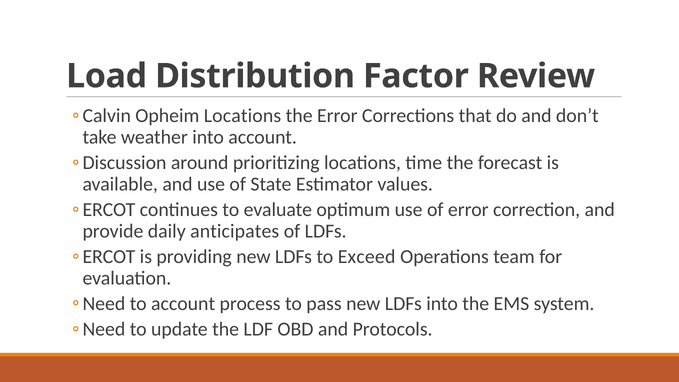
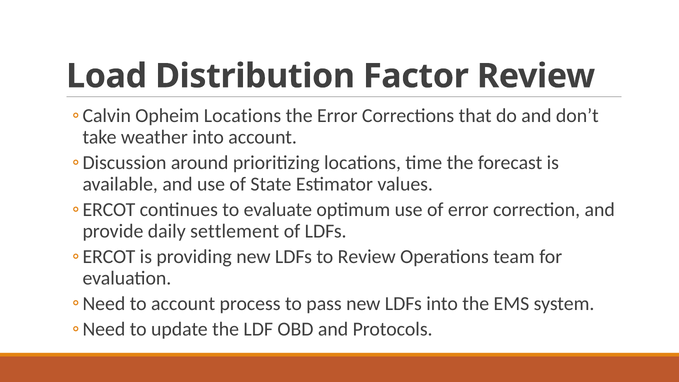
anticipates: anticipates -> settlement (235, 231)
to Exceed: Exceed -> Review (367, 257)
